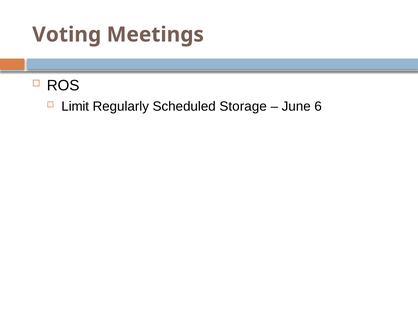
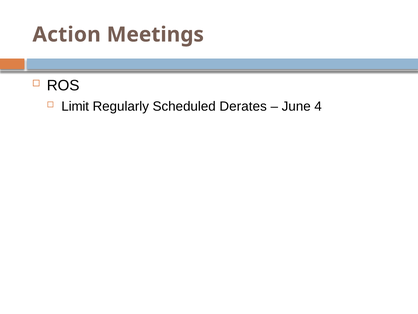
Voting: Voting -> Action (67, 35)
Storage: Storage -> Derates (243, 106)
6: 6 -> 4 (318, 106)
